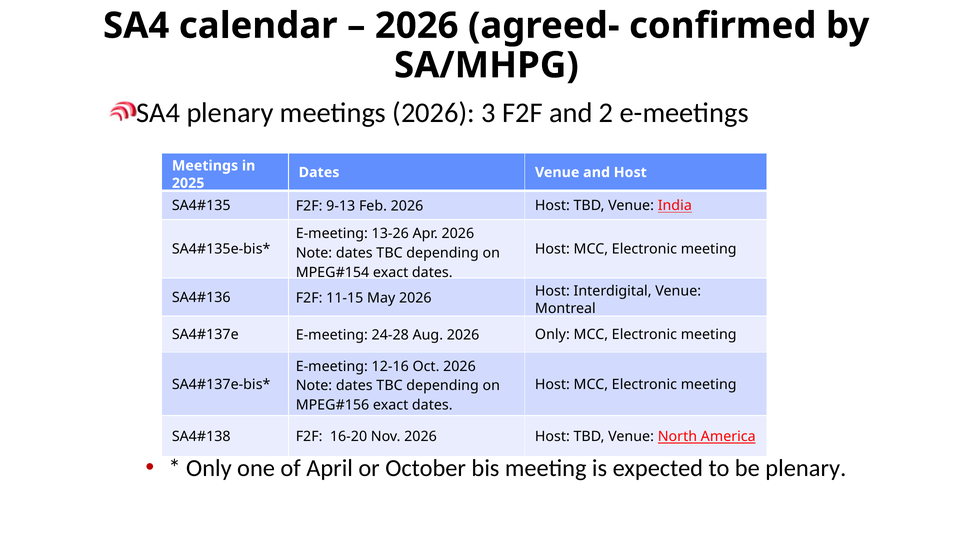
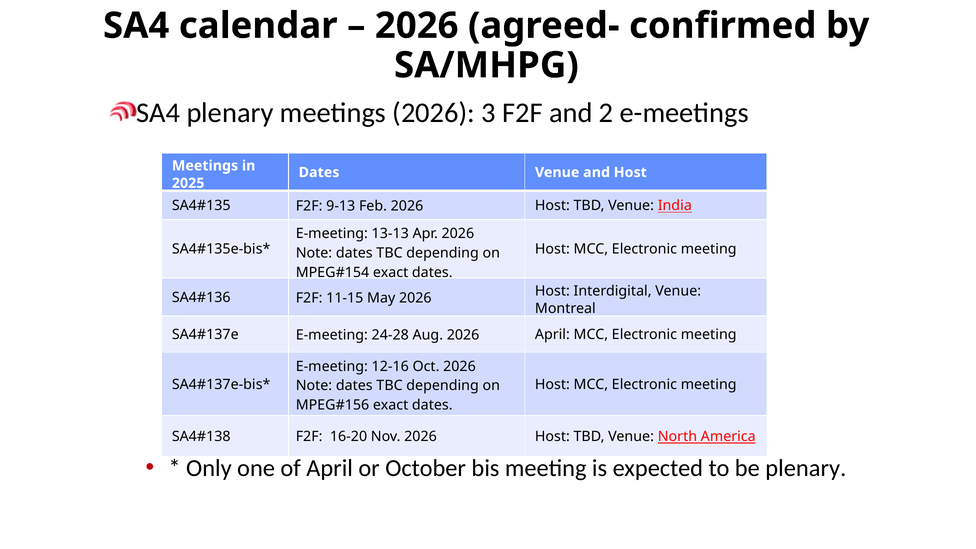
13-26: 13-26 -> 13-13 (390, 234)
2026 Only: Only -> April (552, 335)
